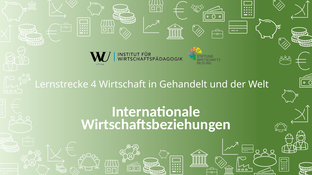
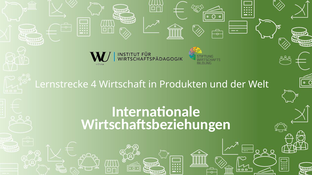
Gehandelt: Gehandelt -> Produkten (183, 85)
